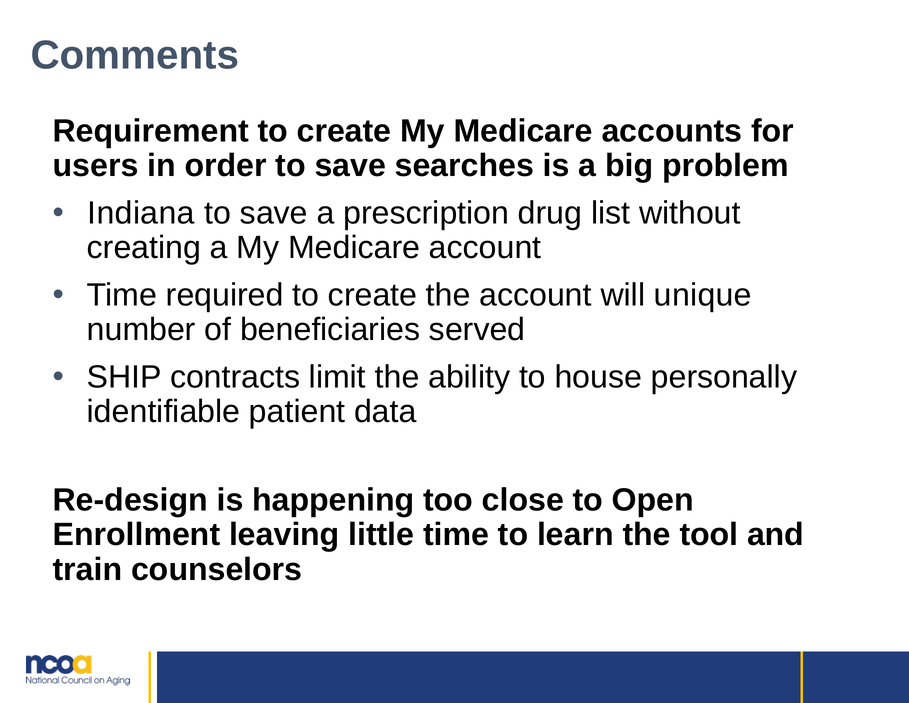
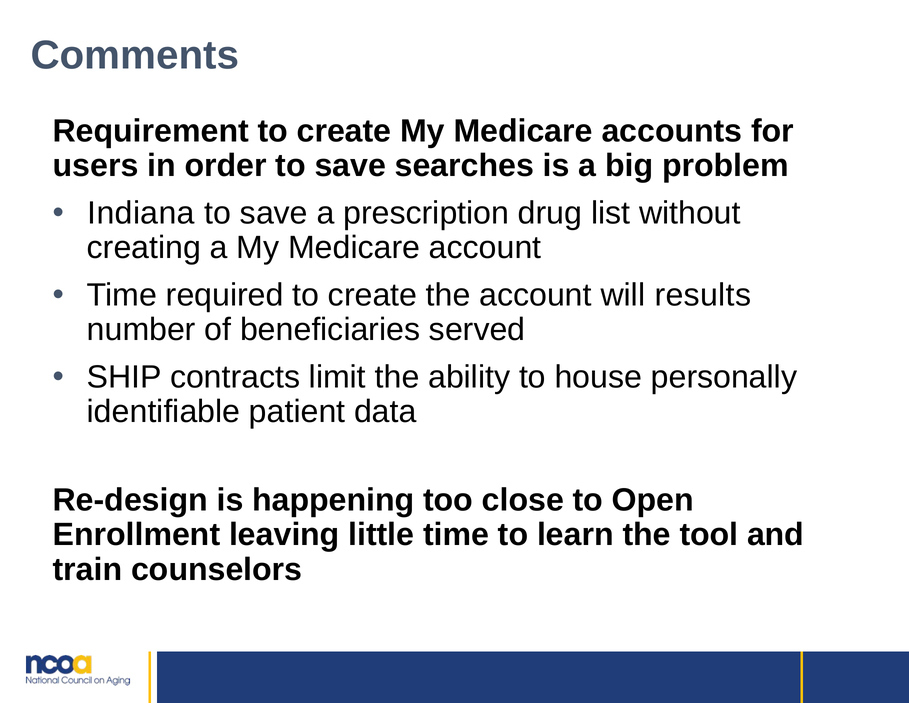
unique: unique -> results (703, 295)
